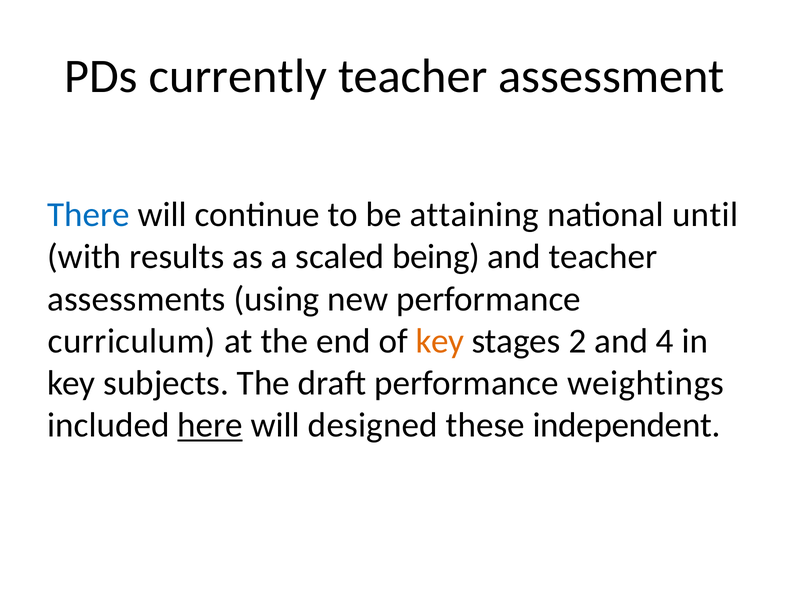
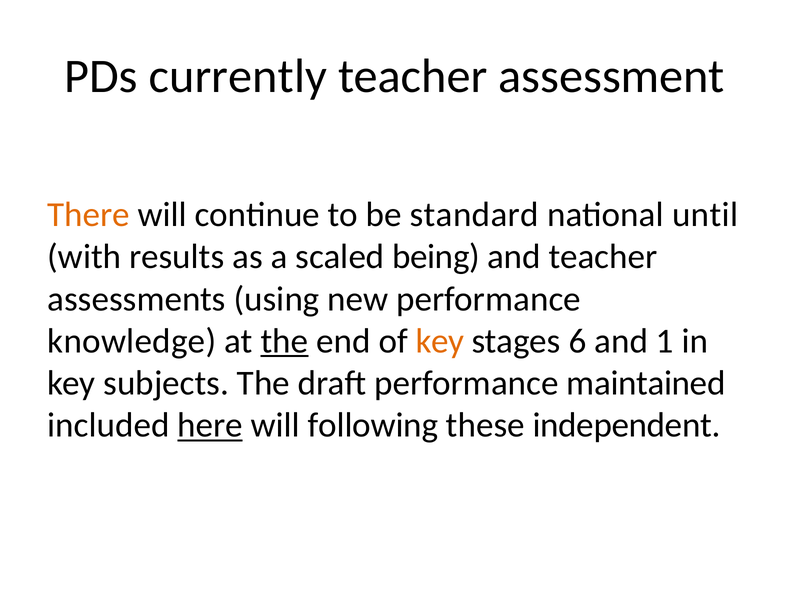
There colour: blue -> orange (89, 215)
attaining: attaining -> standard (474, 215)
curriculum: curriculum -> knowledge (132, 341)
the underline: none -> present (284, 341)
2: 2 -> 6 (578, 341)
4: 4 -> 1 (665, 341)
weightings: weightings -> maintained (646, 383)
designed: designed -> following (373, 426)
